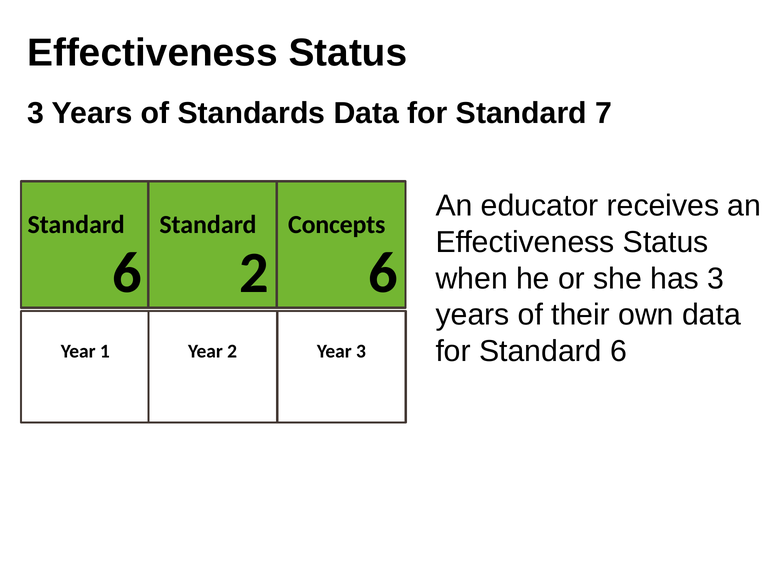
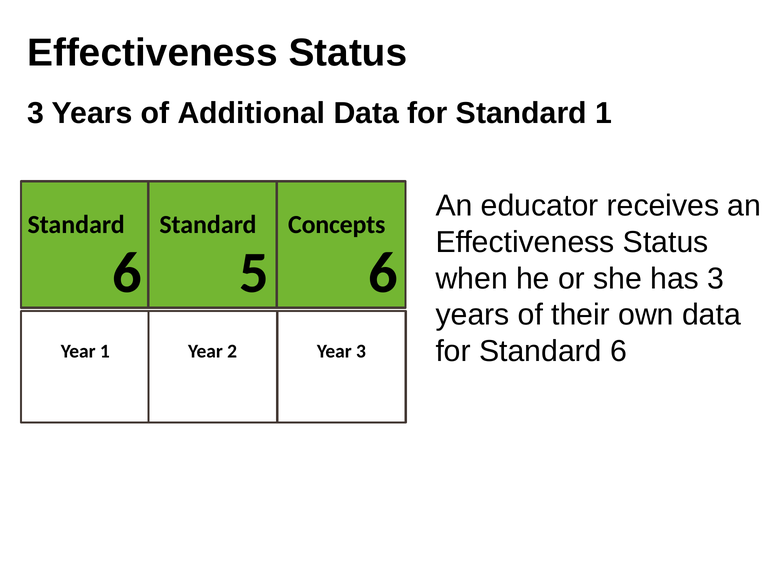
Standards: Standards -> Additional (251, 113)
Standard 7: 7 -> 1 (604, 113)
6 2: 2 -> 5 (254, 273)
